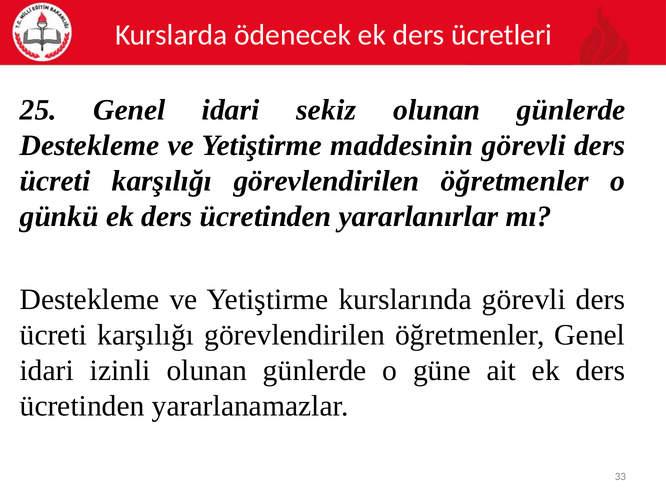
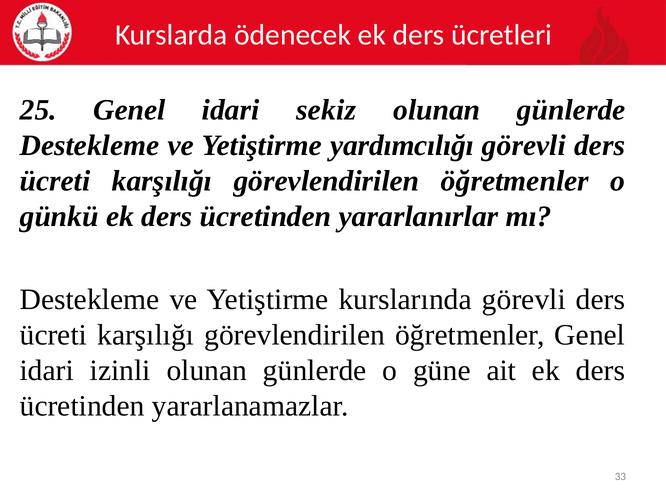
maddesinin: maddesinin -> yardımcılığı (402, 146)
